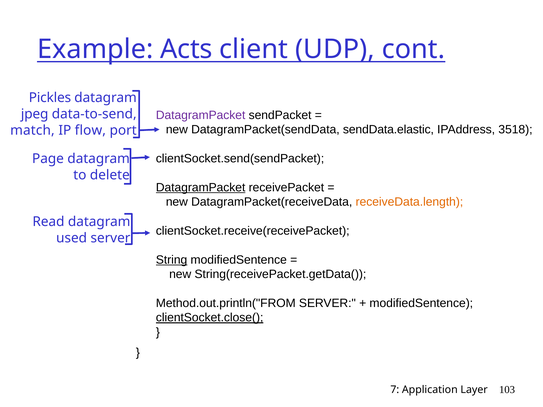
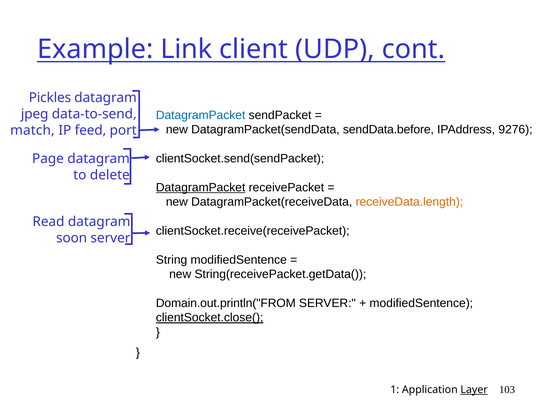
Acts: Acts -> Link (186, 49)
DatagramPacket colour: purple -> blue (201, 115)
sendData.elastic: sendData.elastic -> sendData.before (388, 130)
3518: 3518 -> 9276 (515, 130)
flow: flow -> feed (90, 130)
used: used -> soon (72, 238)
String underline: present -> none (172, 260)
Method.out.println("FROM: Method.out.println("FROM -> Domain.out.println("FROM (226, 303)
7: 7 -> 1 (395, 390)
Layer underline: none -> present (474, 390)
